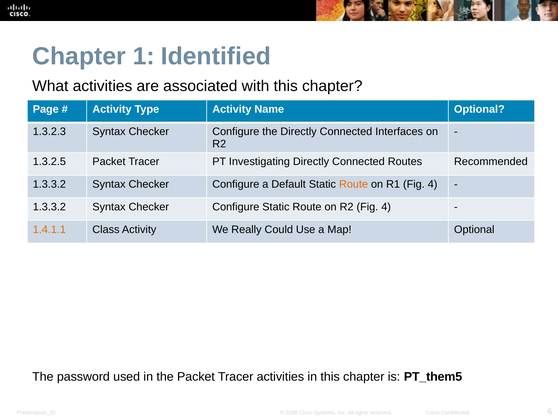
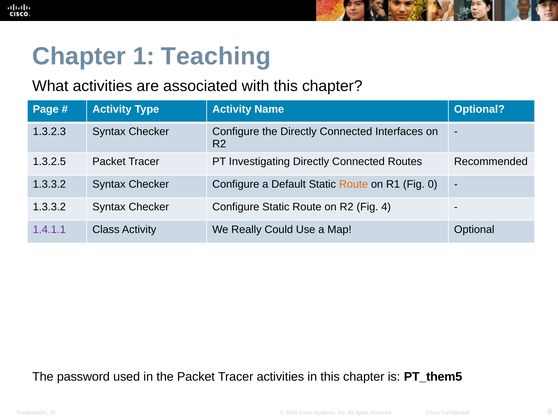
Identified: Identified -> Teaching (216, 56)
R1 Fig 4: 4 -> 0 (433, 184)
1.4.1.1 colour: orange -> purple (49, 230)
